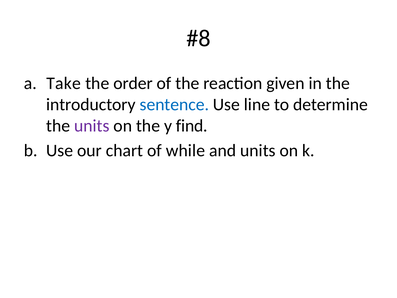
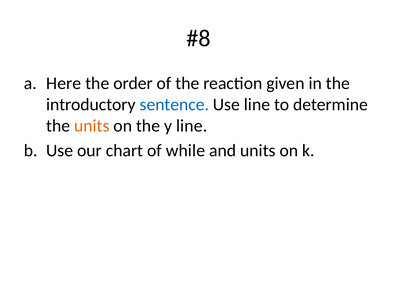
Take: Take -> Here (64, 83)
units colour: purple -> orange (92, 126)
y find: find -> line (192, 126)
